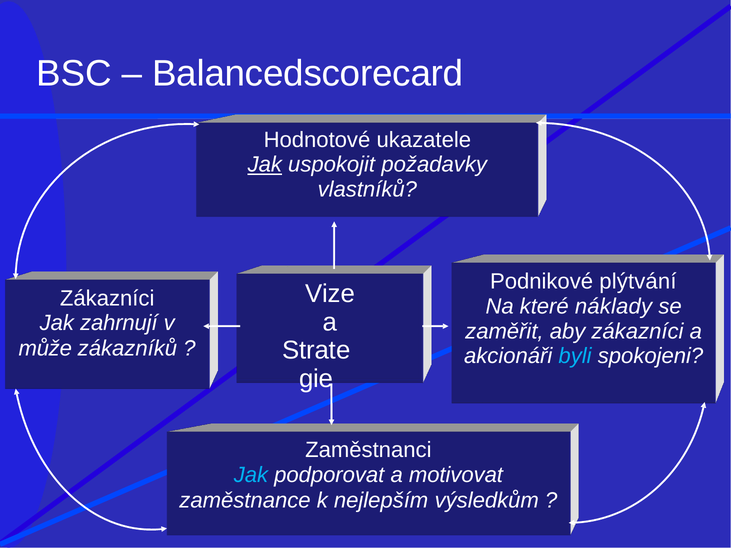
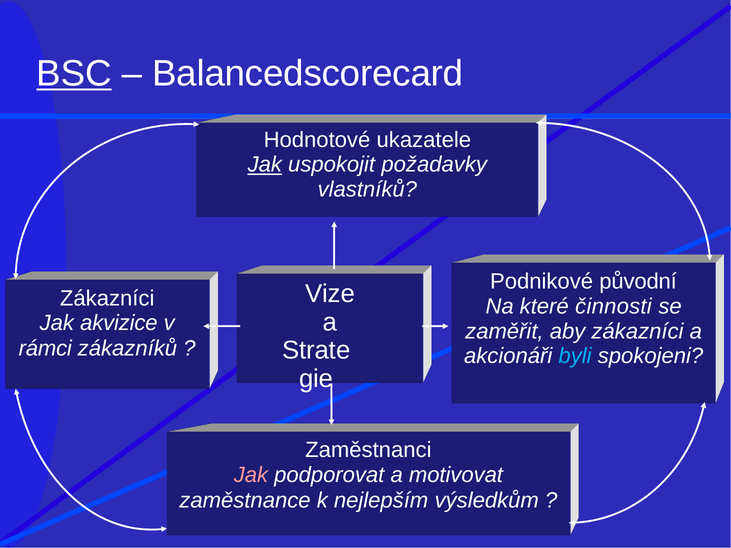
BSC underline: none -> present (74, 74)
plýtvání: plýtvání -> původní (638, 282)
náklady: náklady -> činnosti (613, 307)
zahrnují: zahrnují -> akvizice (119, 323)
může: může -> rámci (45, 349)
Jak colour: light blue -> pink (251, 475)
